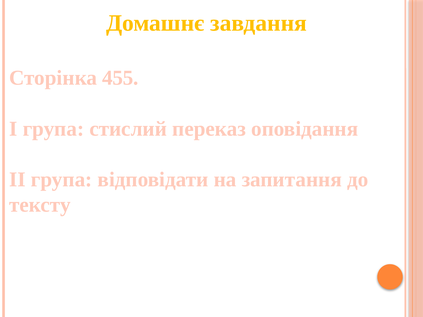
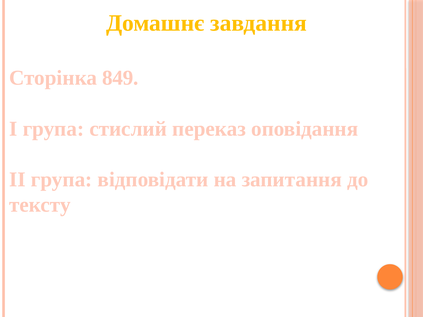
455: 455 -> 849 (120, 78)
